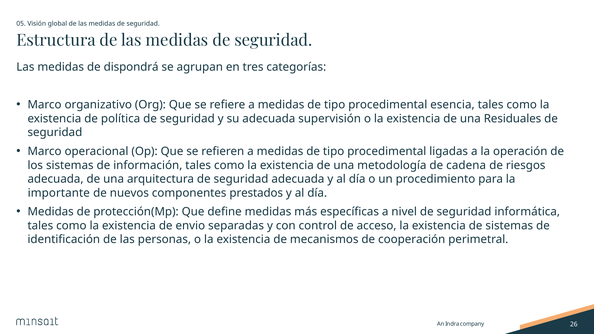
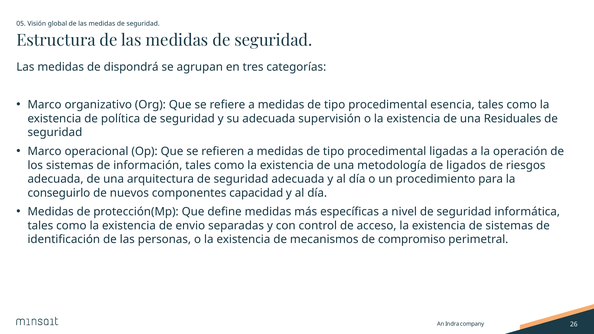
cadena: cadena -> ligados (466, 165)
importante: importante -> conseguirlo (59, 193)
prestados: prestados -> capacidad (256, 193)
cooperación: cooperación -> compromiso (412, 240)
